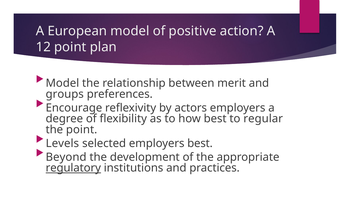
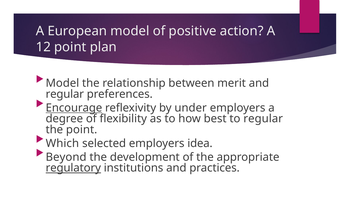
groups: groups -> regular (65, 94)
Encourage underline: none -> present (74, 108)
actors: actors -> under (191, 108)
Levels: Levels -> Which (62, 143)
employers best: best -> idea (200, 143)
